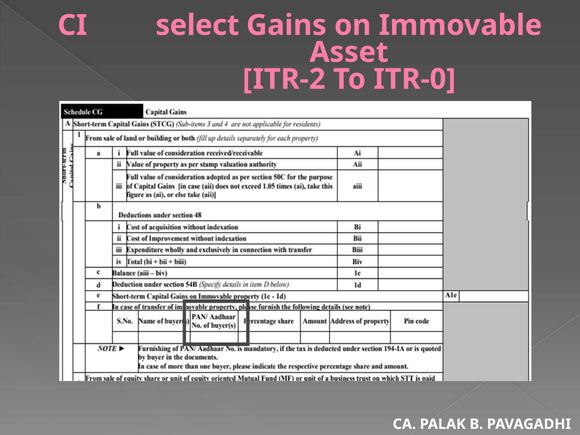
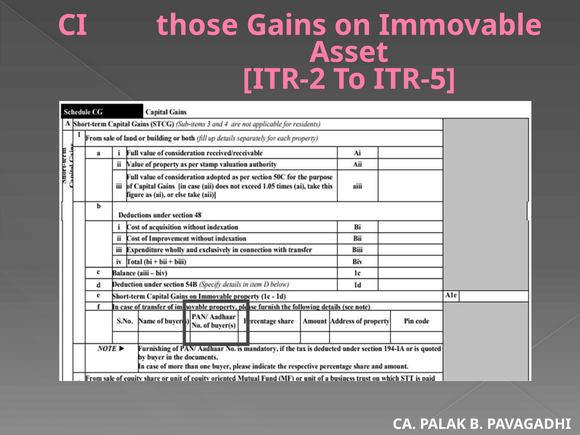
select: select -> those (197, 25)
ITR-0: ITR-0 -> ITR-5 (415, 79)
